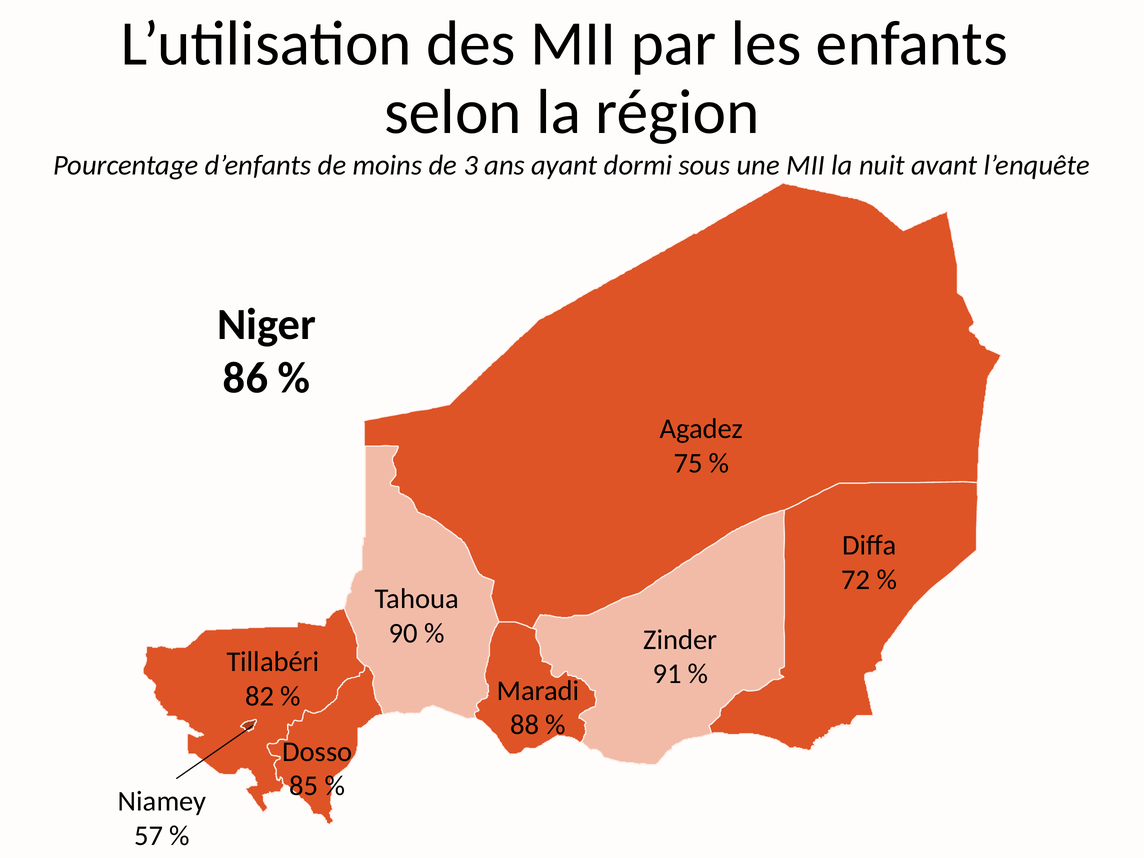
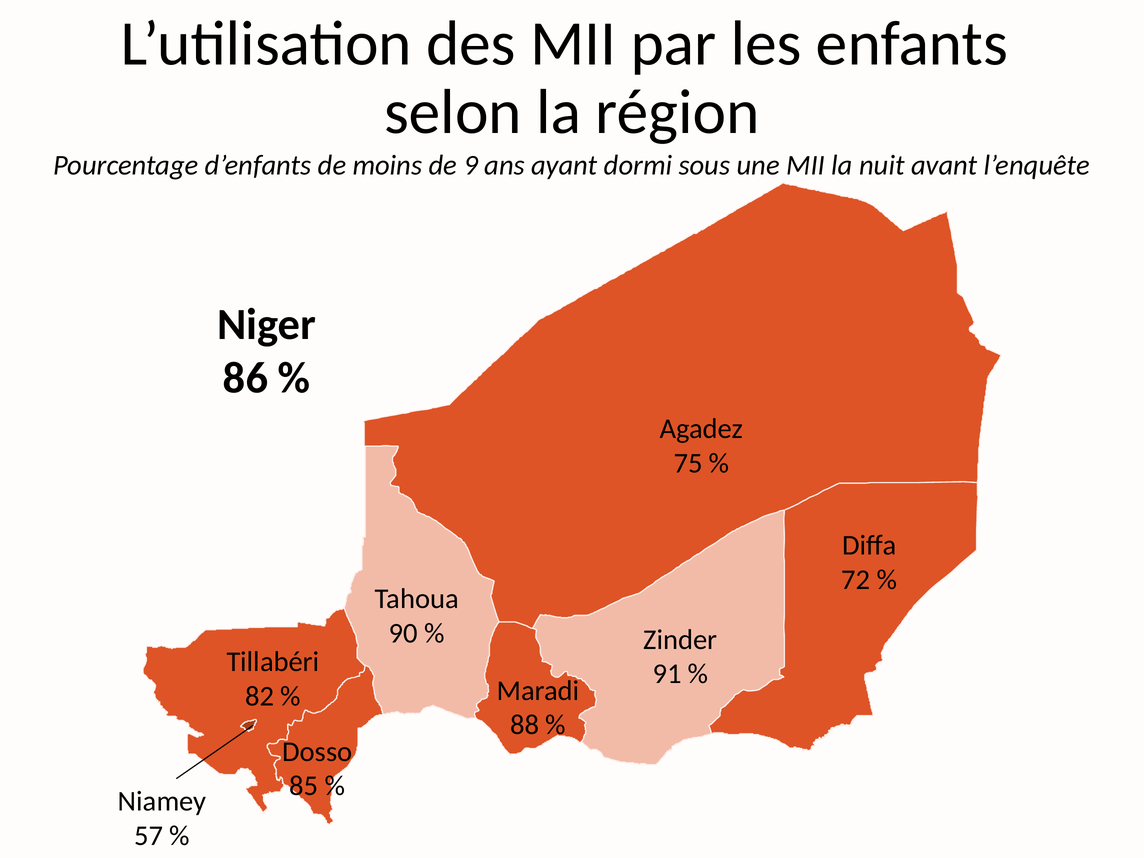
3: 3 -> 9 (471, 165)
